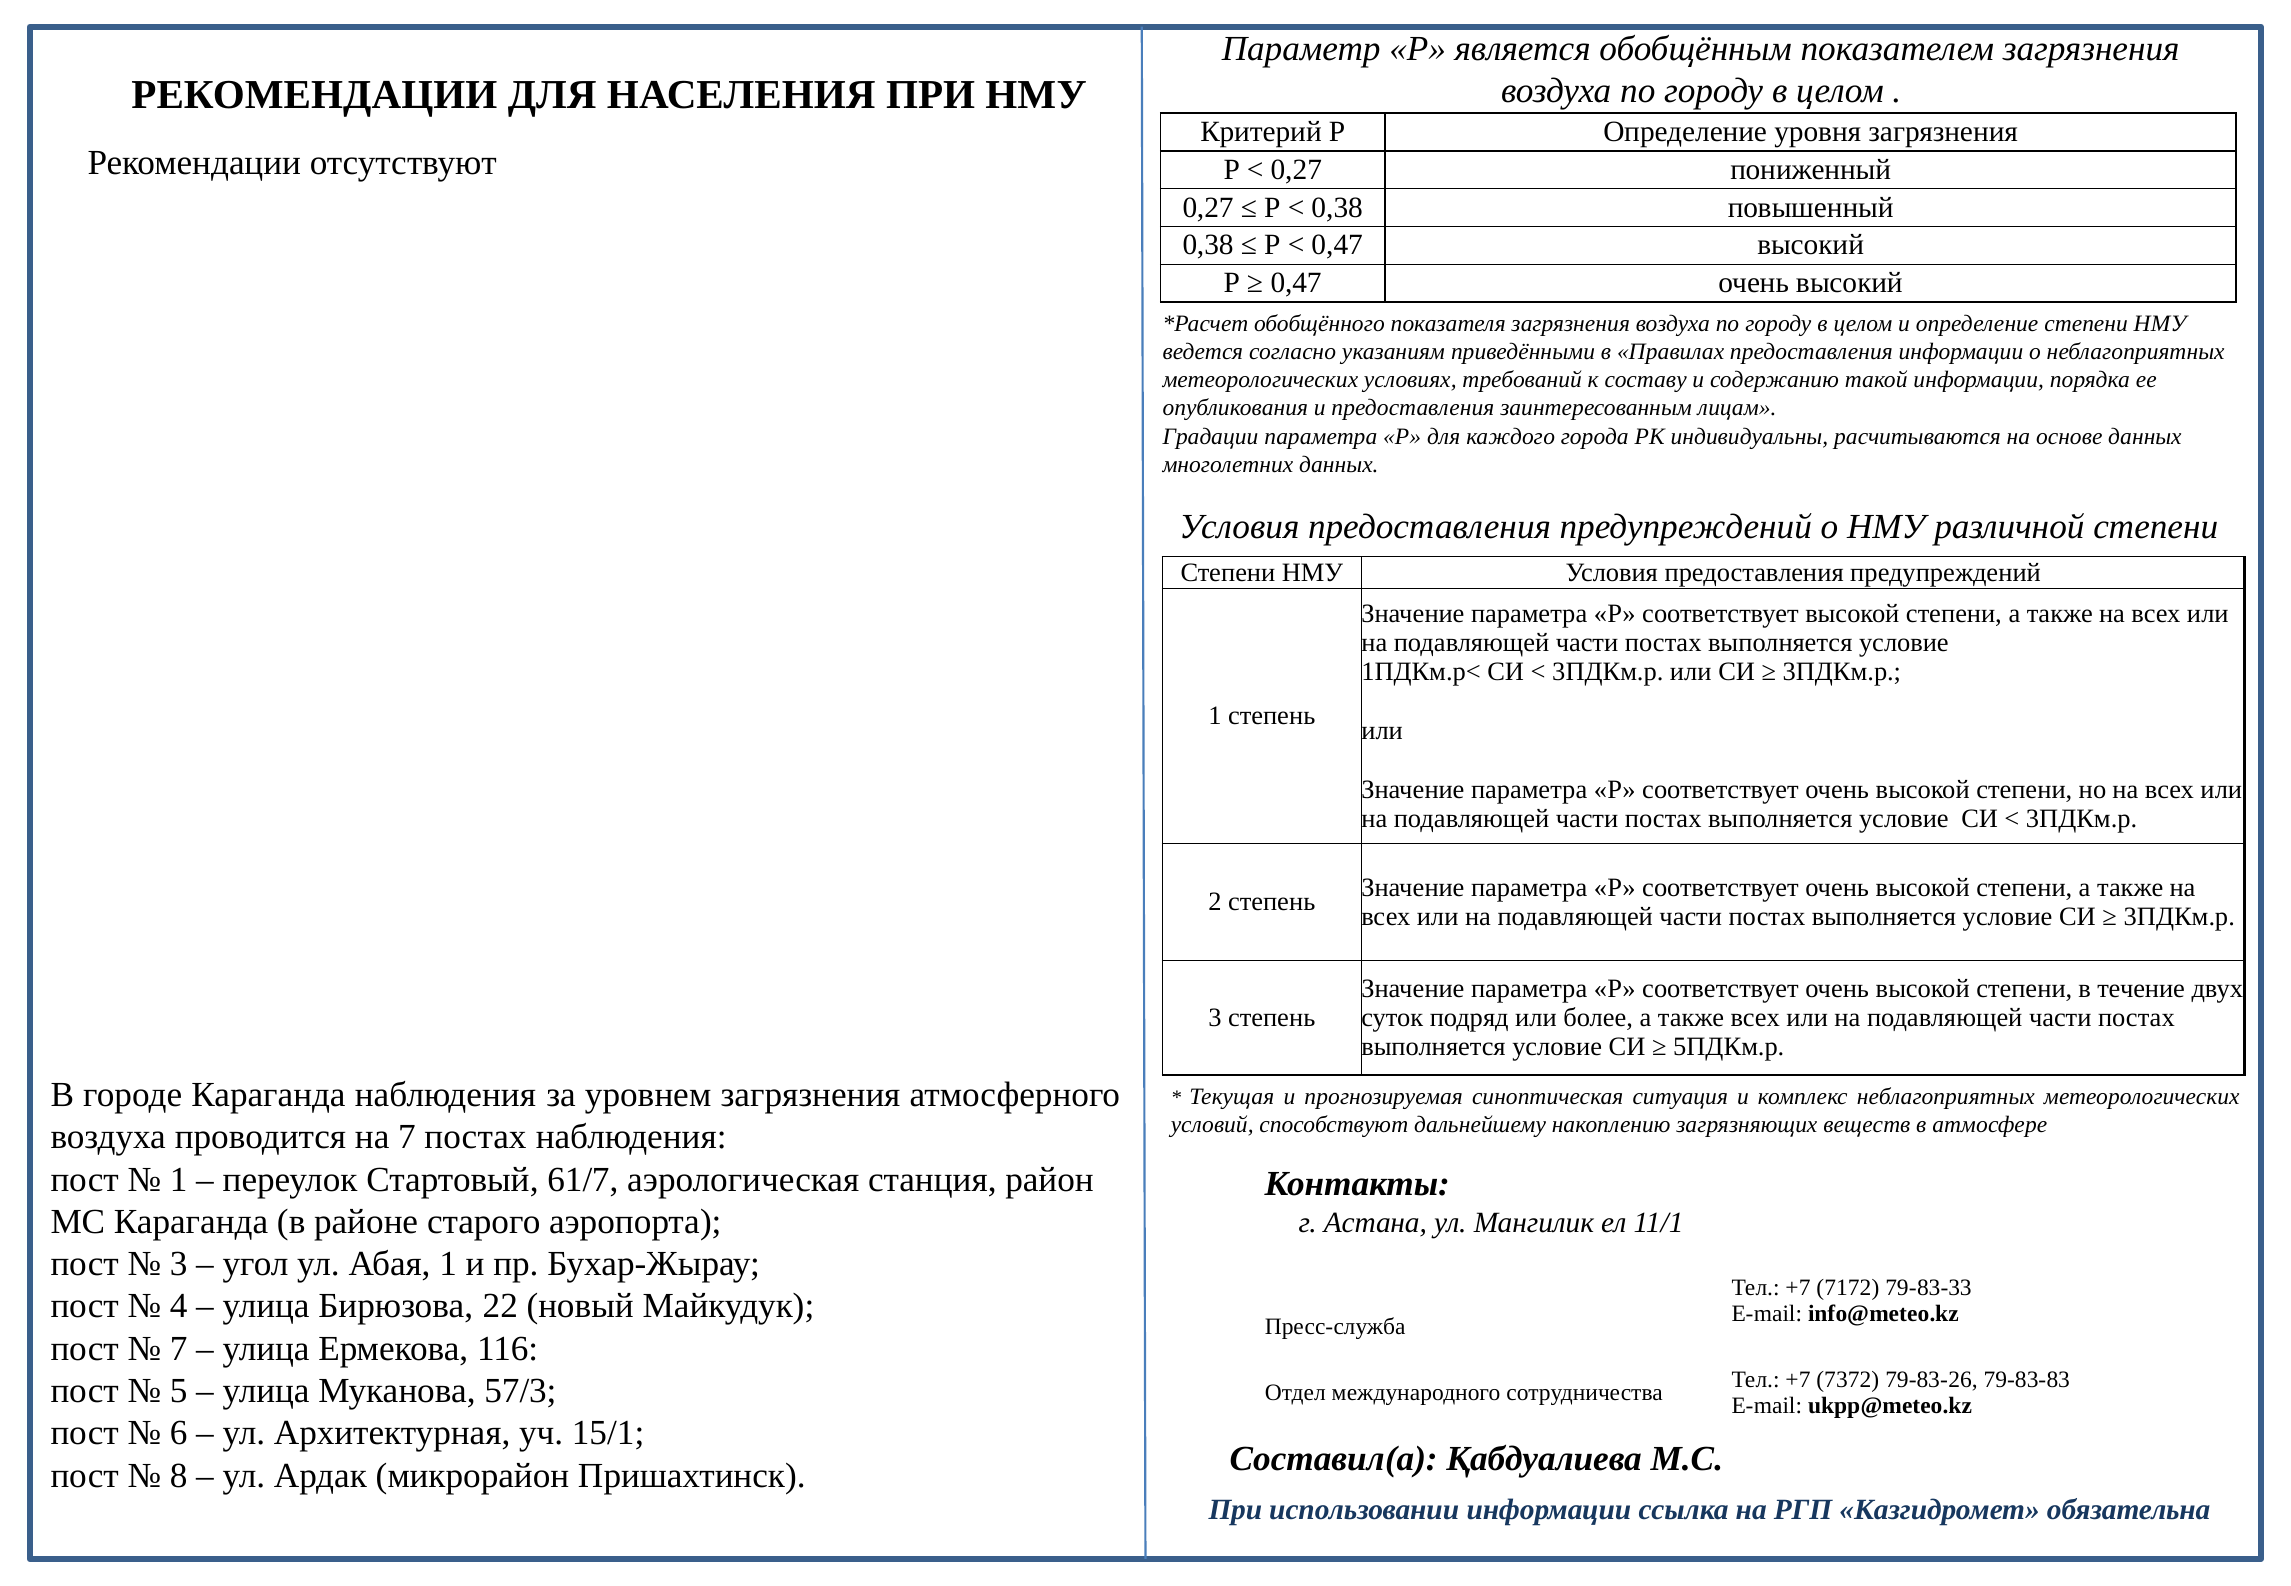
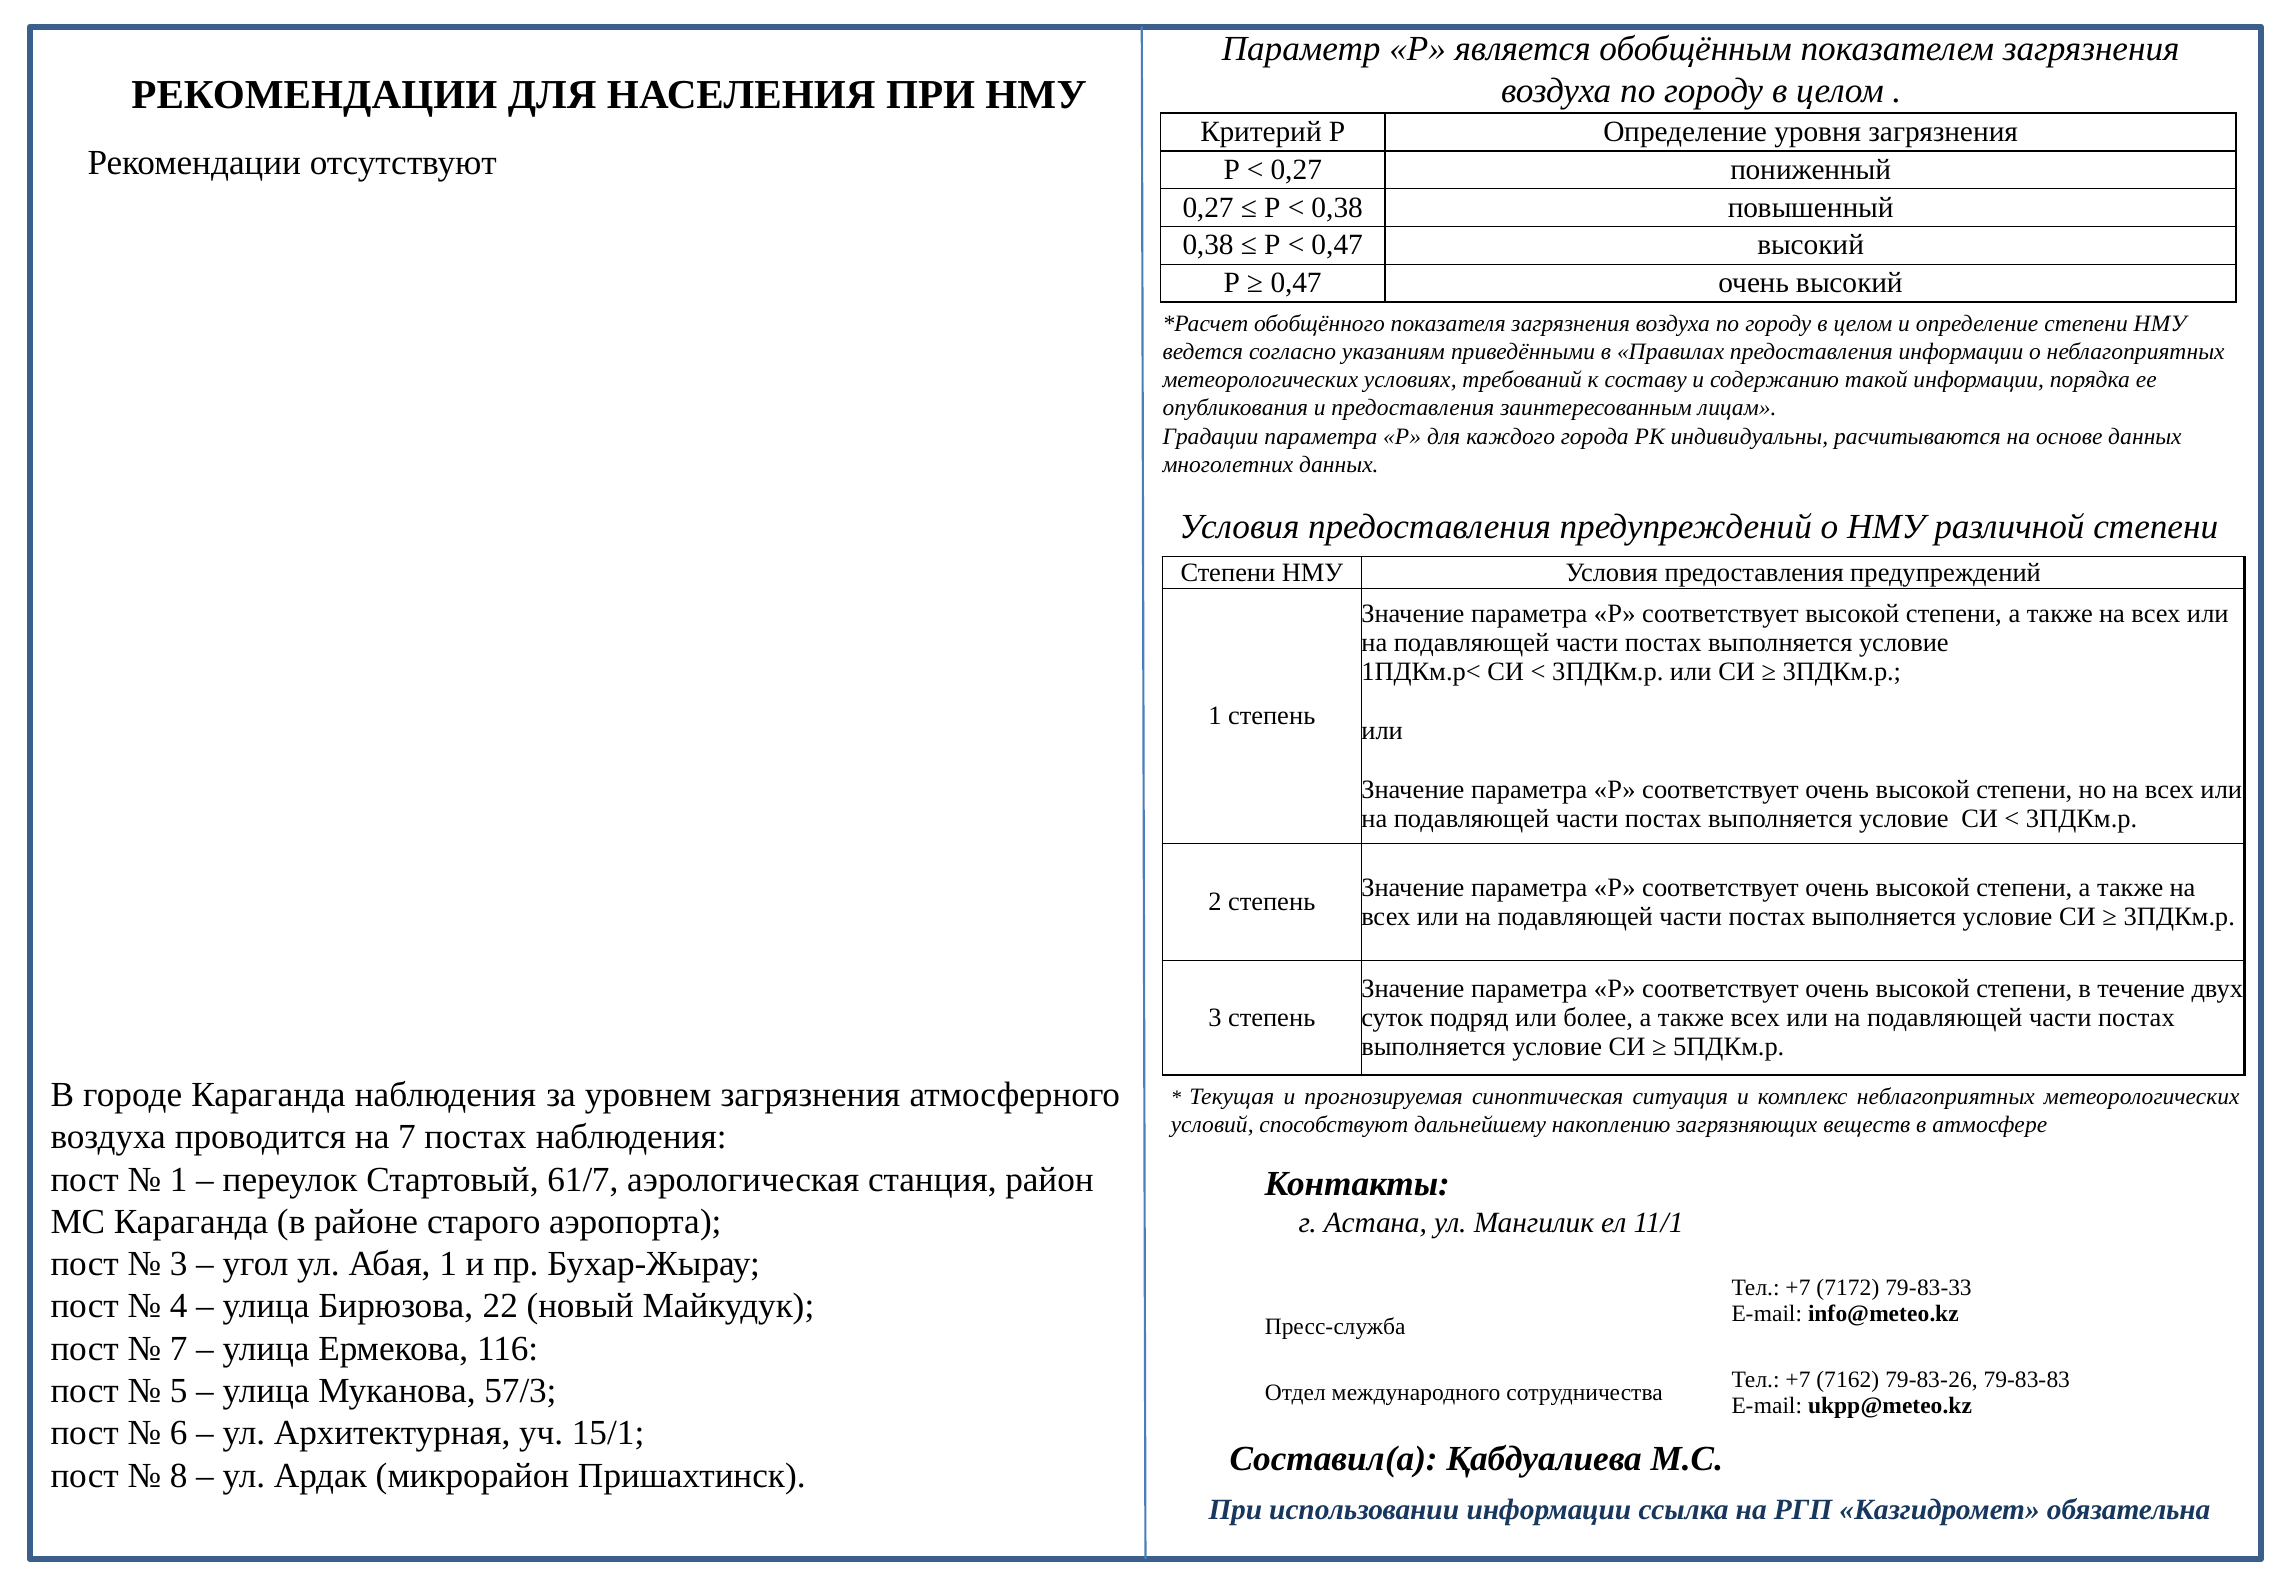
7372: 7372 -> 7162 (1848, 1379)
